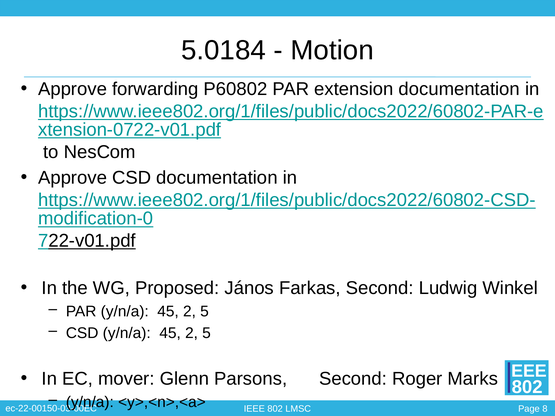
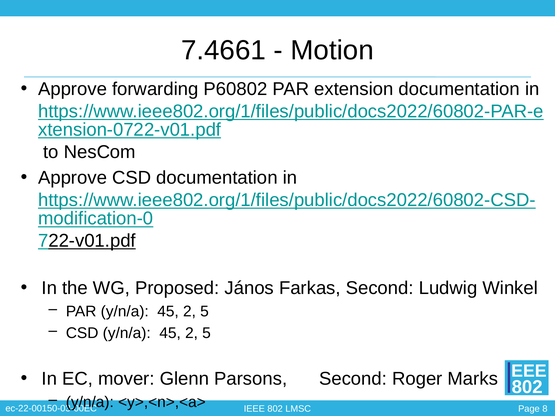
5.0184: 5.0184 -> 7.4661 (224, 51)
